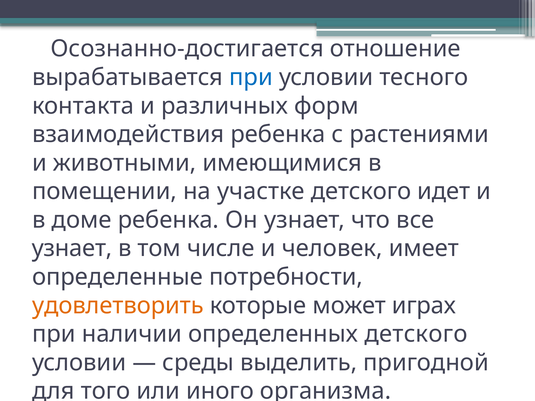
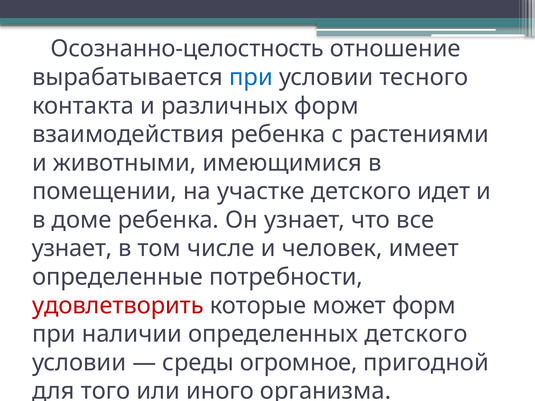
Осознанно-достигается: Осознанно-достигается -> Осознанно-целостность (187, 49)
удовлетворить colour: orange -> red (118, 306)
может играх: играх -> форм (424, 306)
выделить: выделить -> огромное (299, 363)
